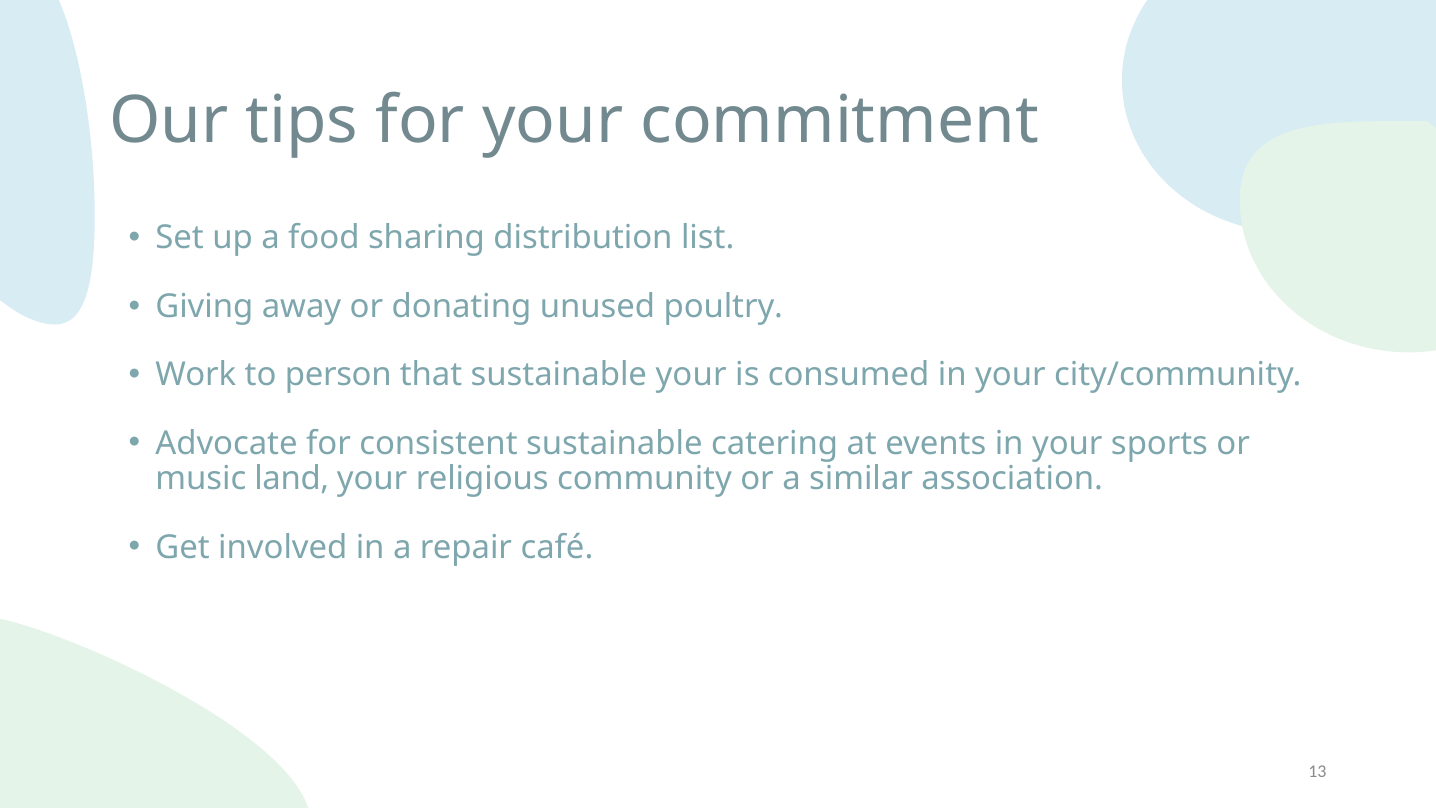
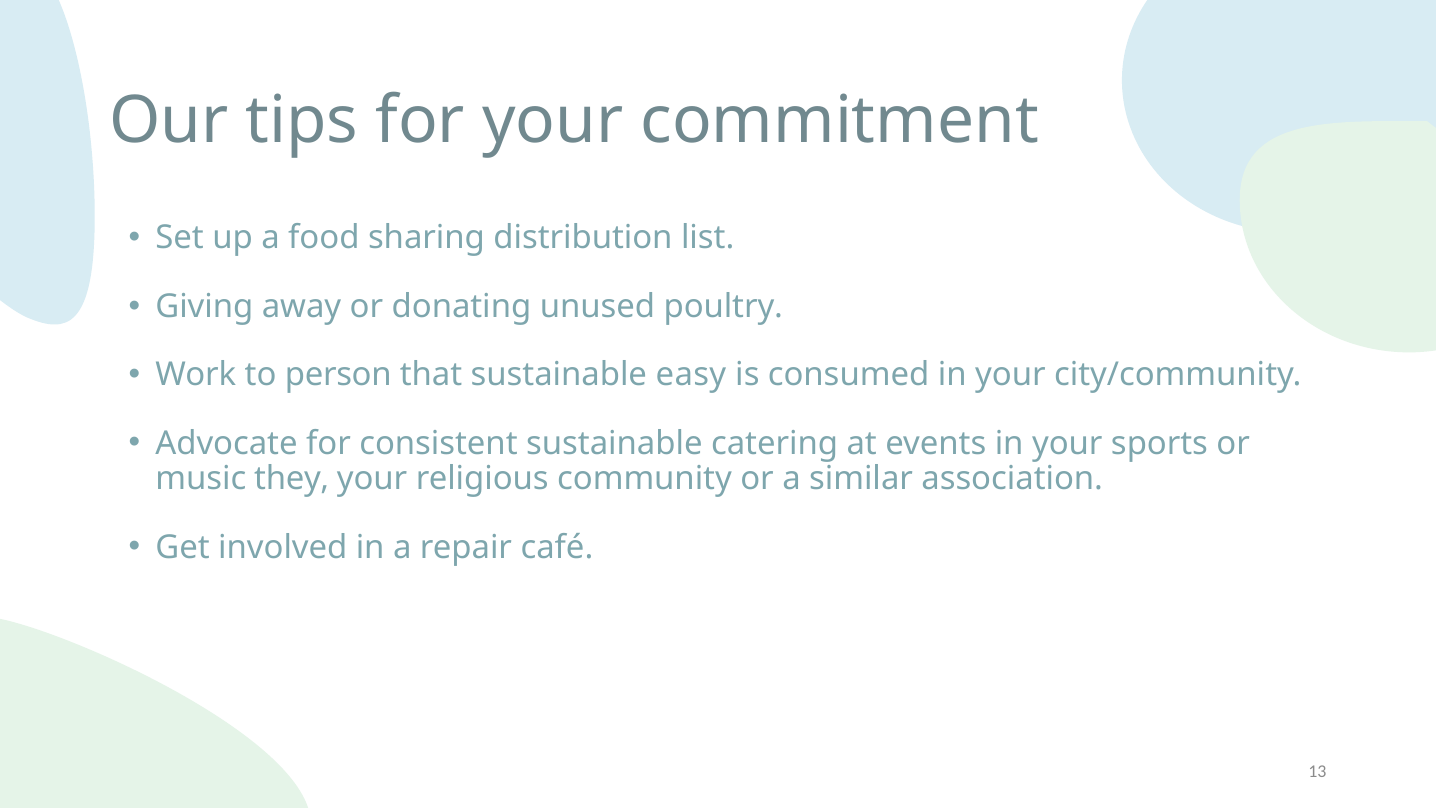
sustainable your: your -> easy (691, 375)
land: land -> they (292, 479)
